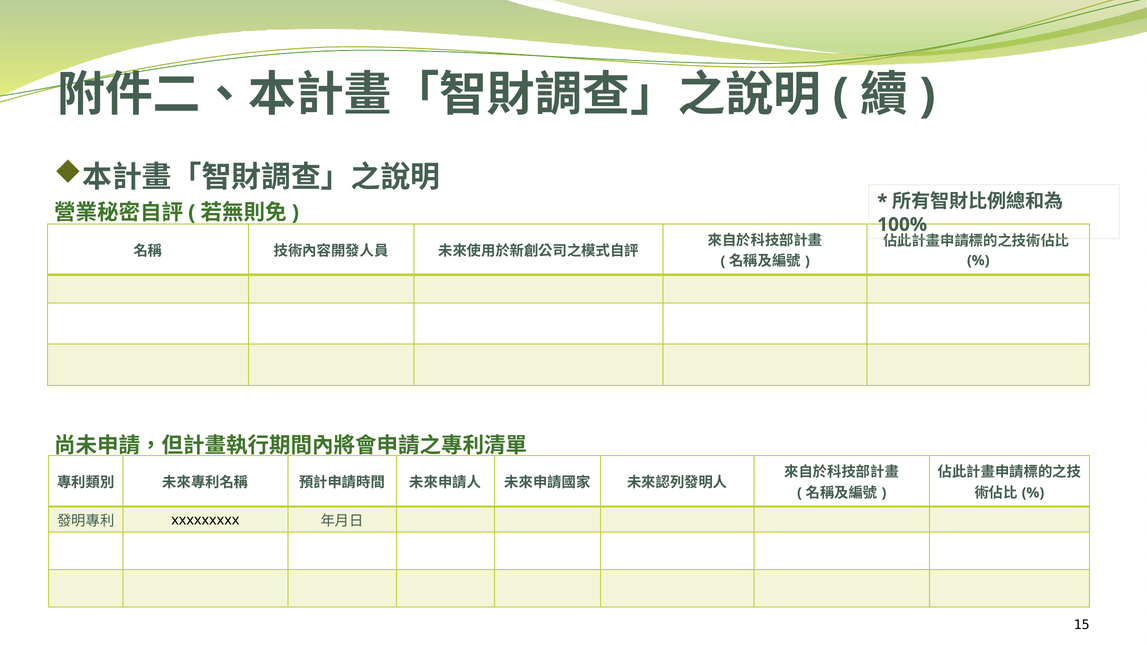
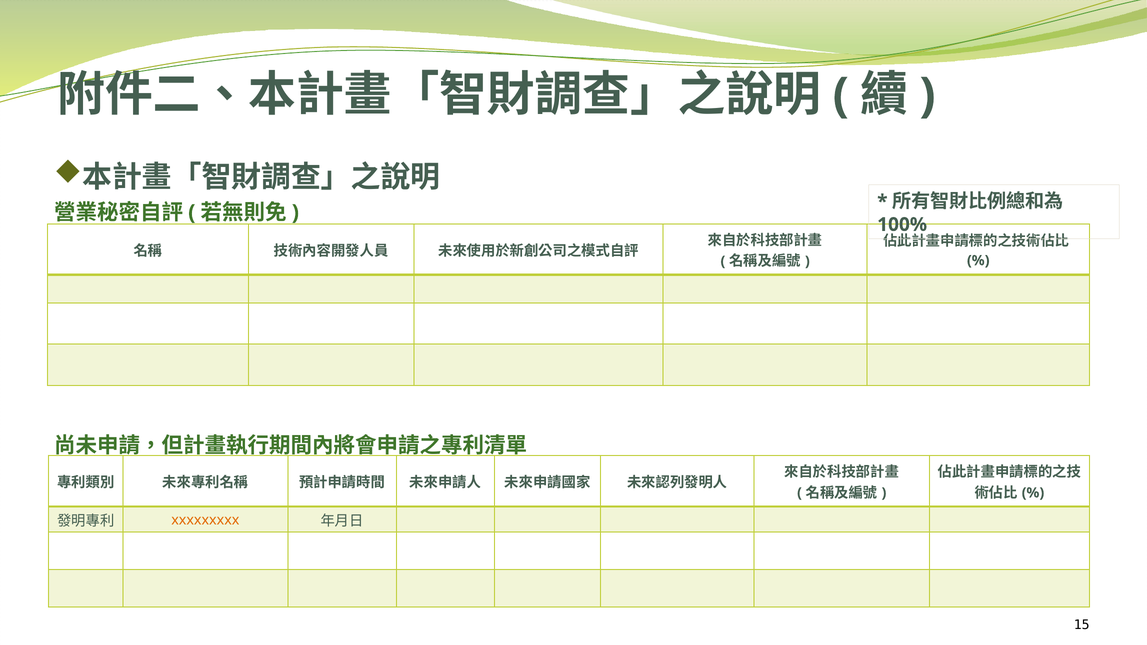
xxxxxxxxx colour: black -> orange (205, 520)
